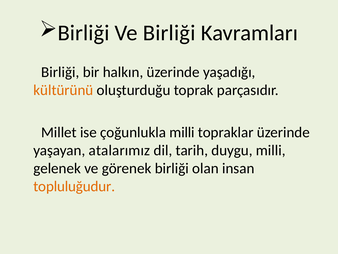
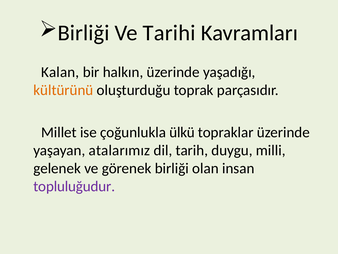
Ve Birliği: Birliği -> Tarihi (169, 33)
Birliği: Birliği -> Kalan (60, 72)
çoğunlukla milli: milli -> ülkü (182, 132)
topluluğudur colour: orange -> purple (74, 186)
